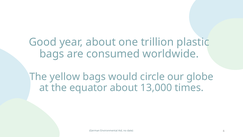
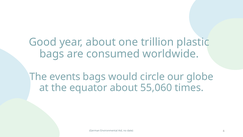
yellow: yellow -> events (65, 77)
13,000: 13,000 -> 55,060 (156, 88)
